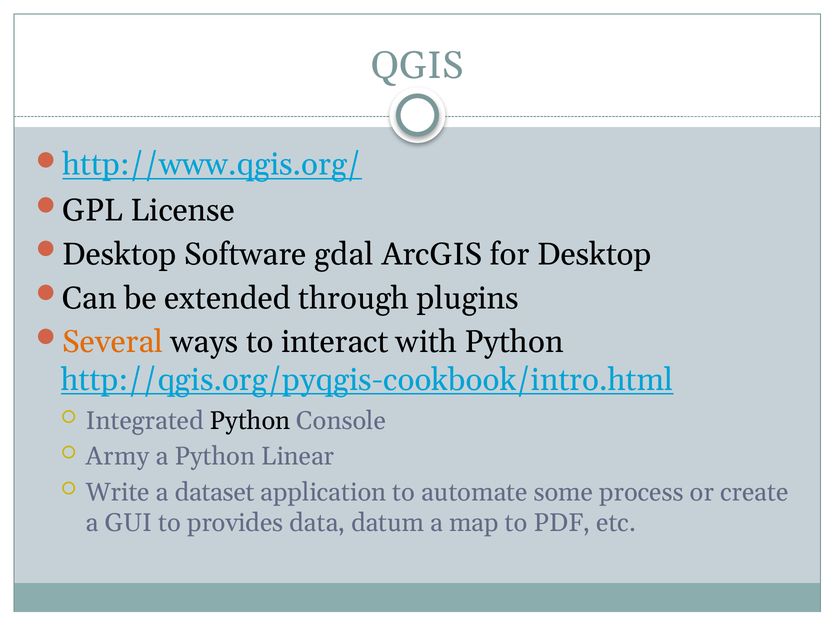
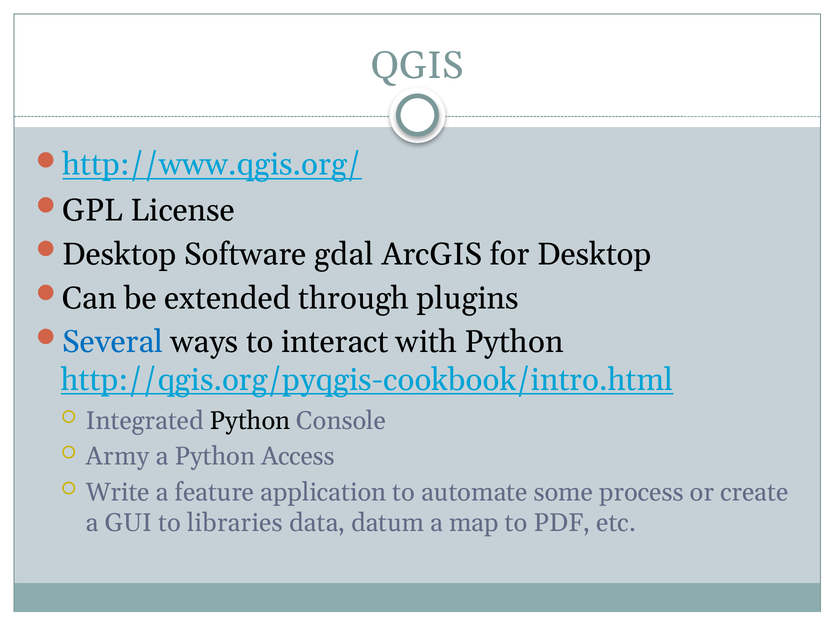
Several colour: orange -> blue (113, 342)
Linear: Linear -> Access (298, 457)
dataset: dataset -> feature (215, 492)
provides: provides -> libraries (235, 523)
